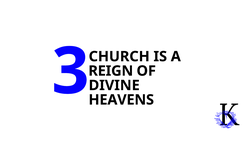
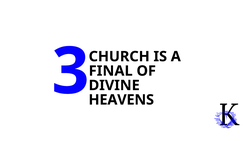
REIGN: REIGN -> FINAL (111, 71)
